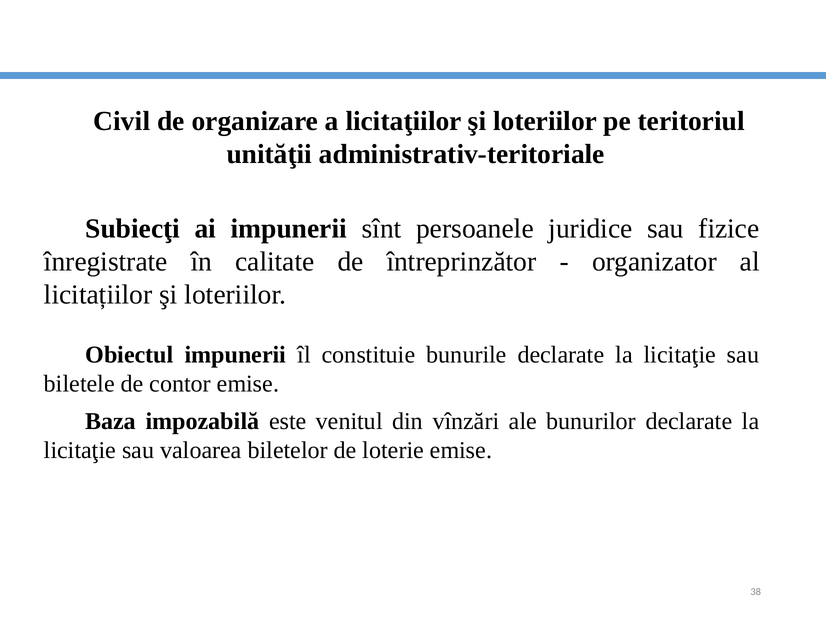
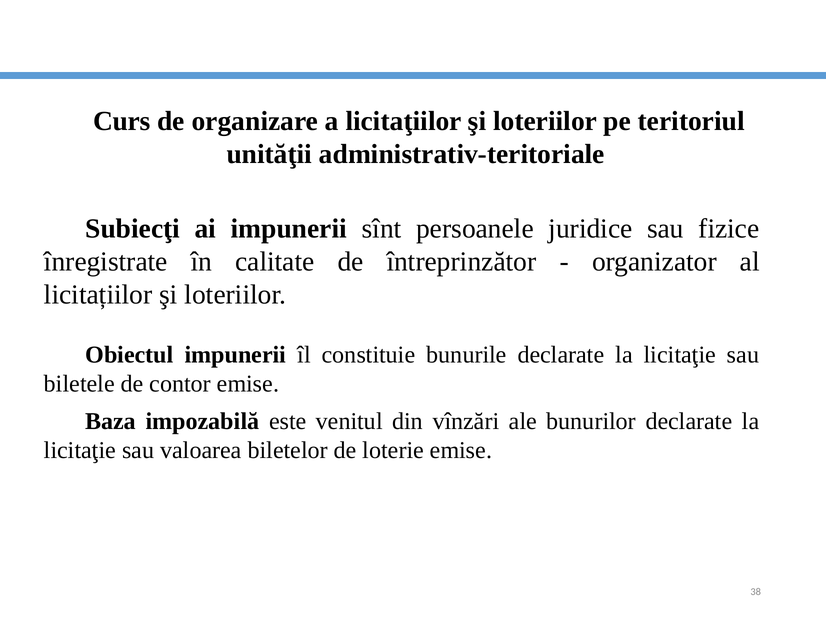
Civil: Civil -> Curs (122, 121)
